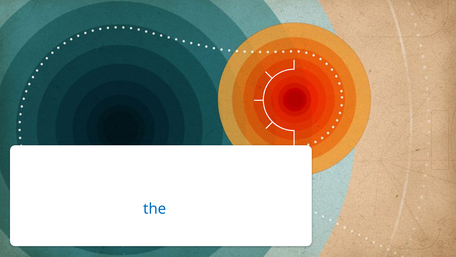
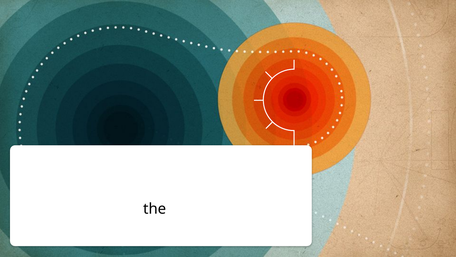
the colour: blue -> black (155, 209)
